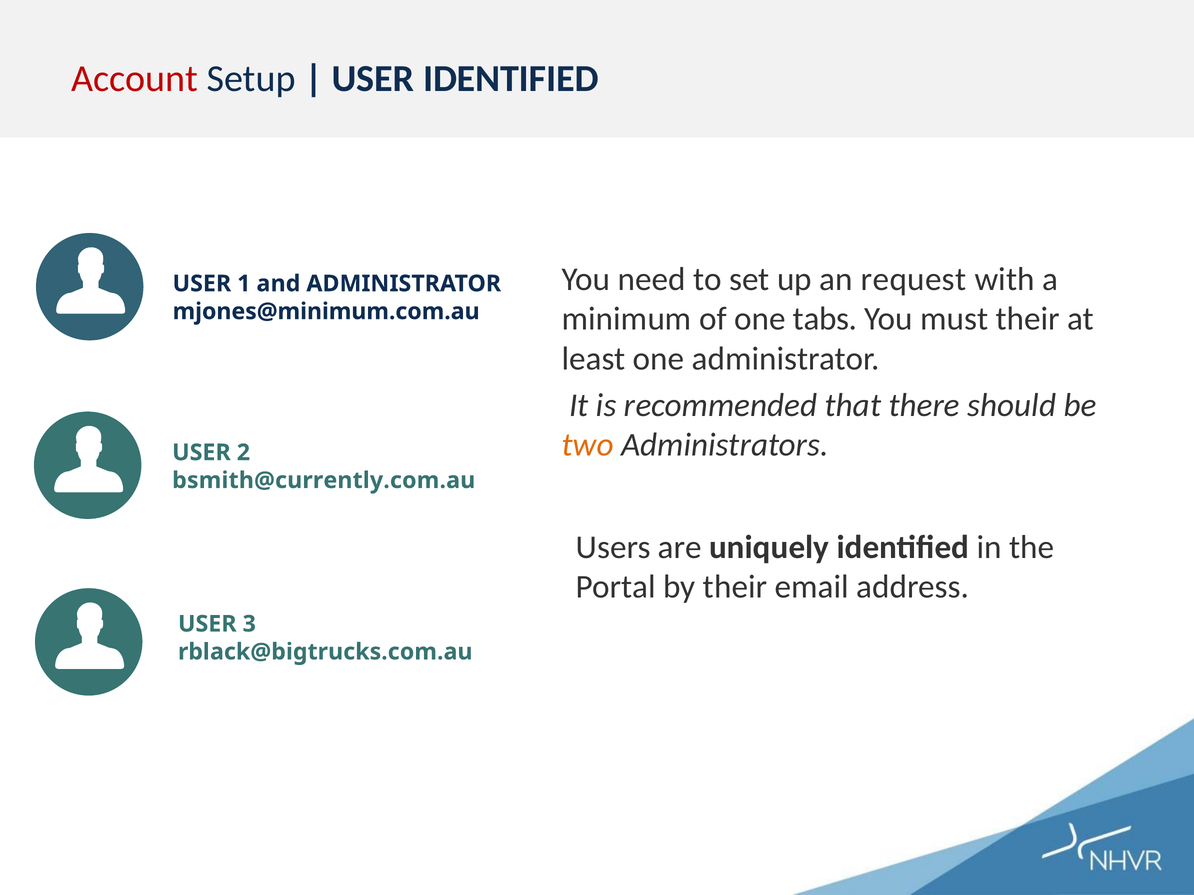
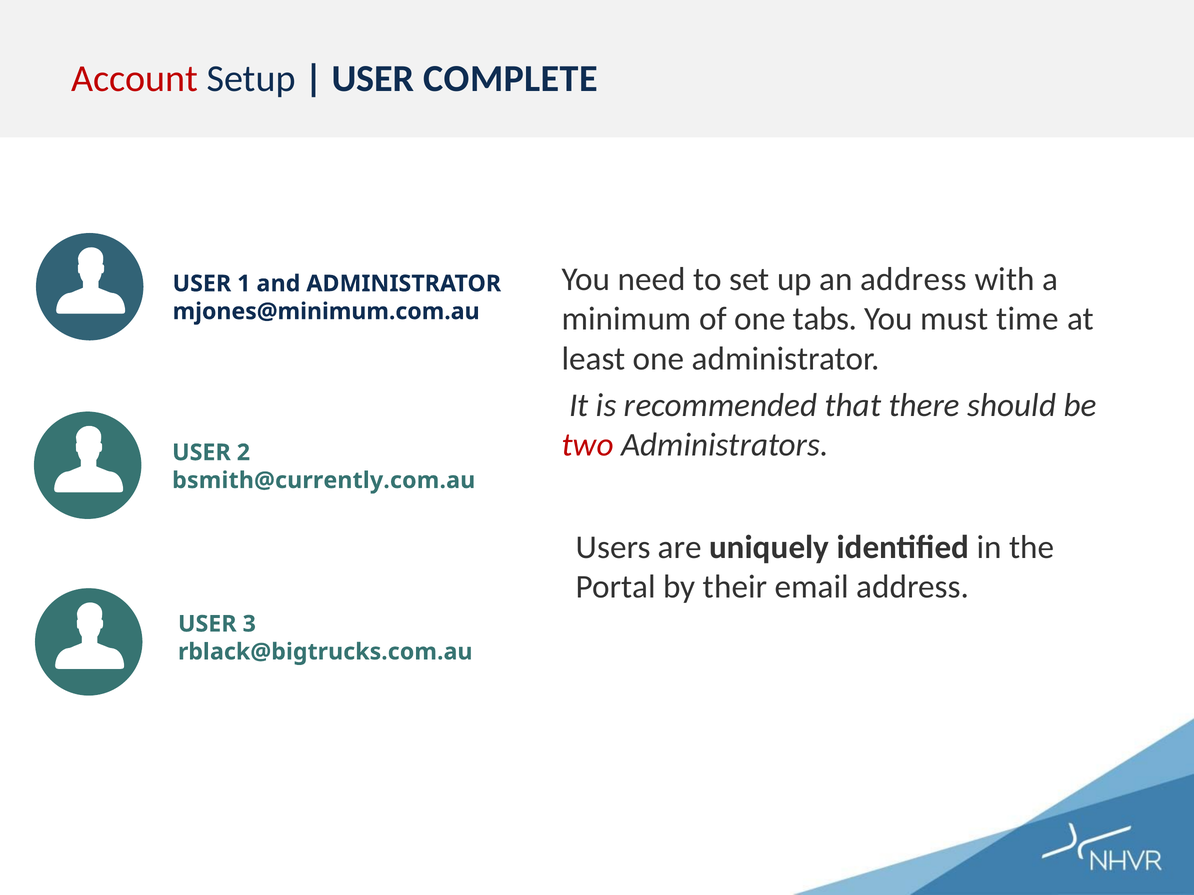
USER IDENTIFIED: IDENTIFIED -> COMPLETE (511, 79)
an request: request -> address (914, 279)
must their: their -> time (1027, 319)
two colour: orange -> red (588, 445)
